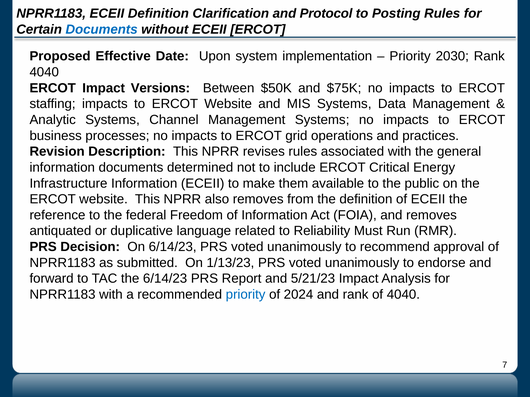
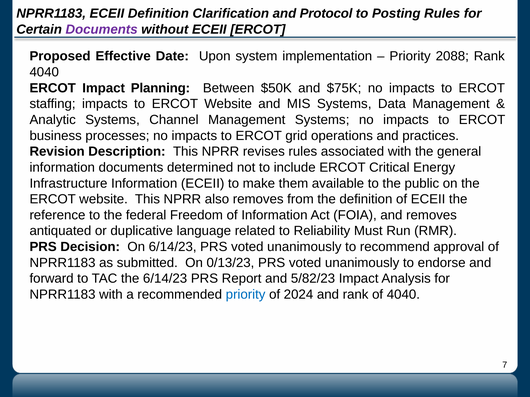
Documents colour: blue -> purple (102, 30)
2030: 2030 -> 2088 (452, 56)
Versions: Versions -> Planning (160, 88)
1/13/23: 1/13/23 -> 0/13/23 (230, 263)
5/21/23: 5/21/23 -> 5/82/23 (313, 279)
